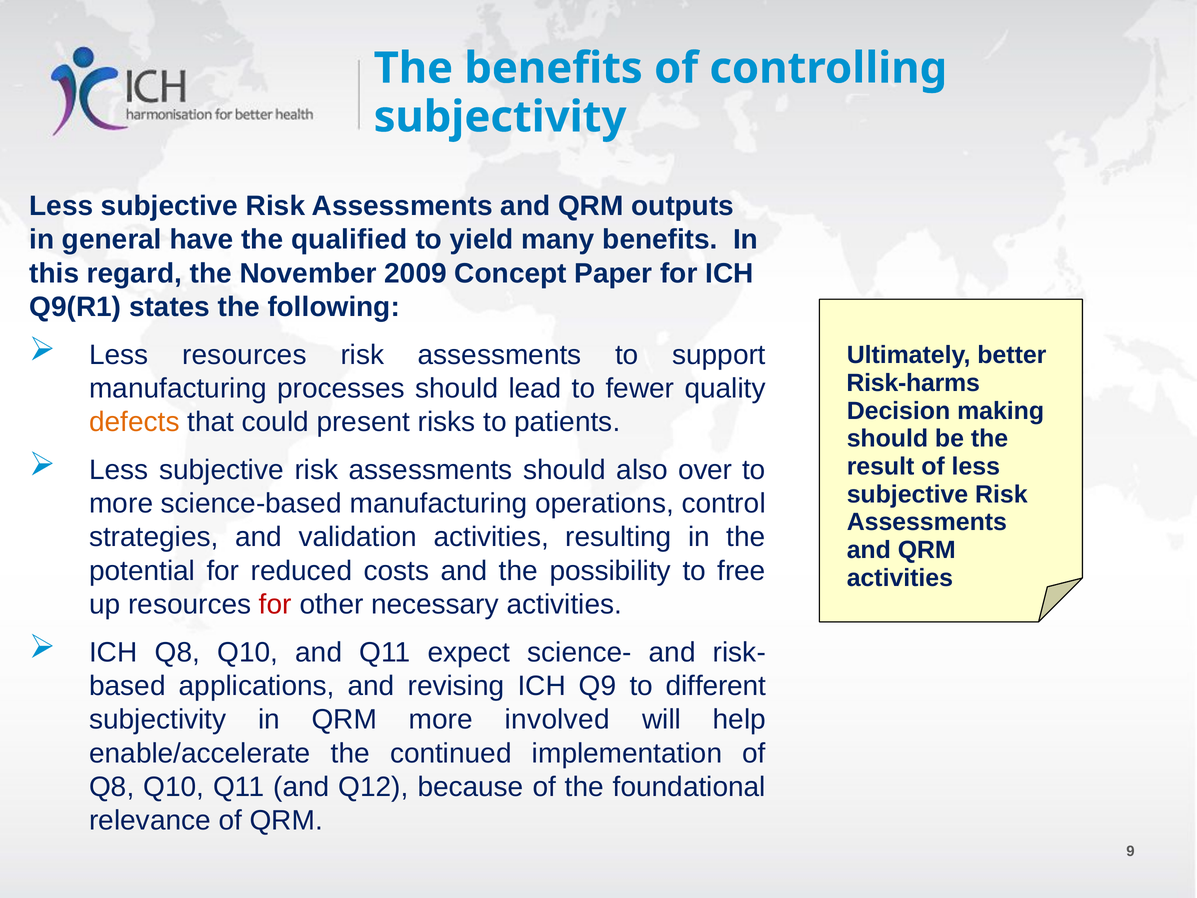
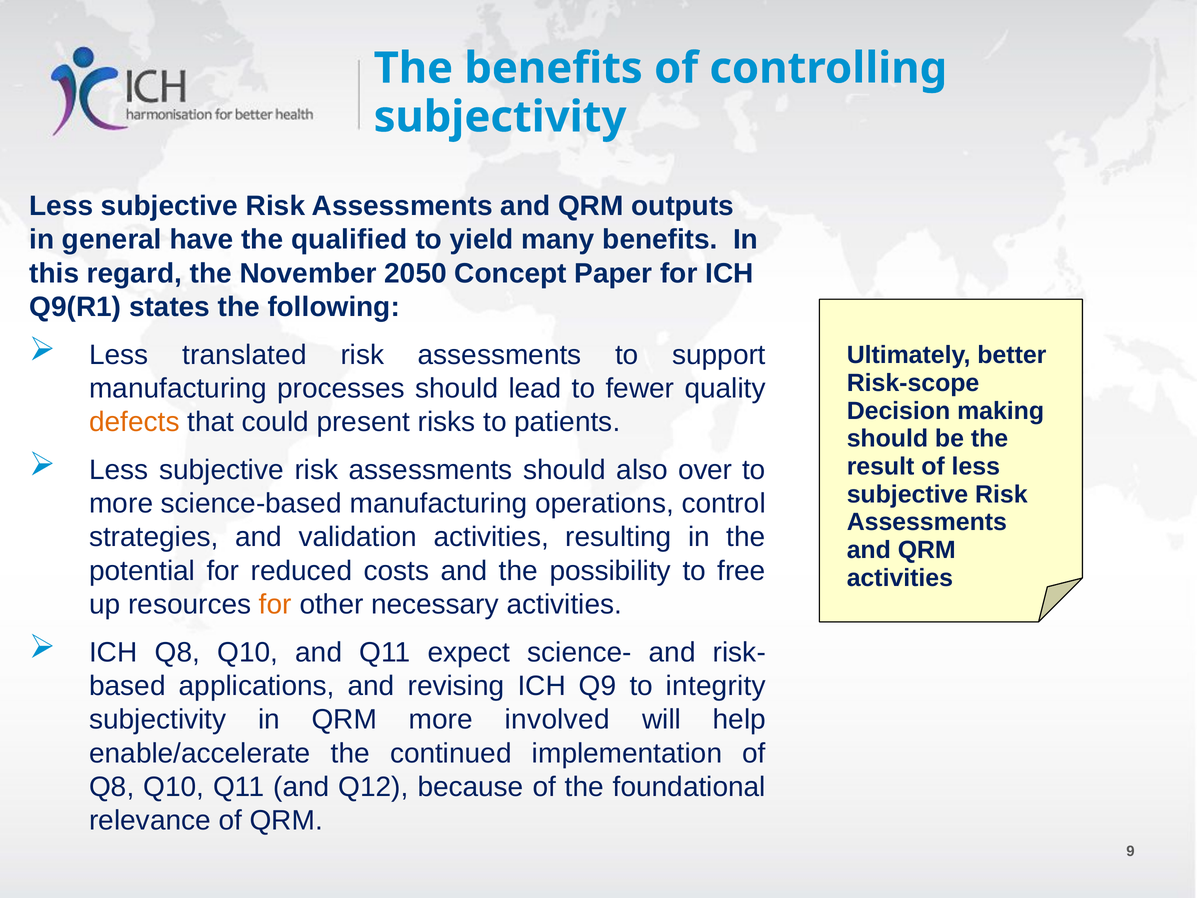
2009: 2009 -> 2050 (416, 273)
Less resources: resources -> translated (244, 355)
Risk-harms: Risk-harms -> Risk-scope (913, 383)
for colour: red -> orange (275, 604)
different: different -> integrity (716, 686)
